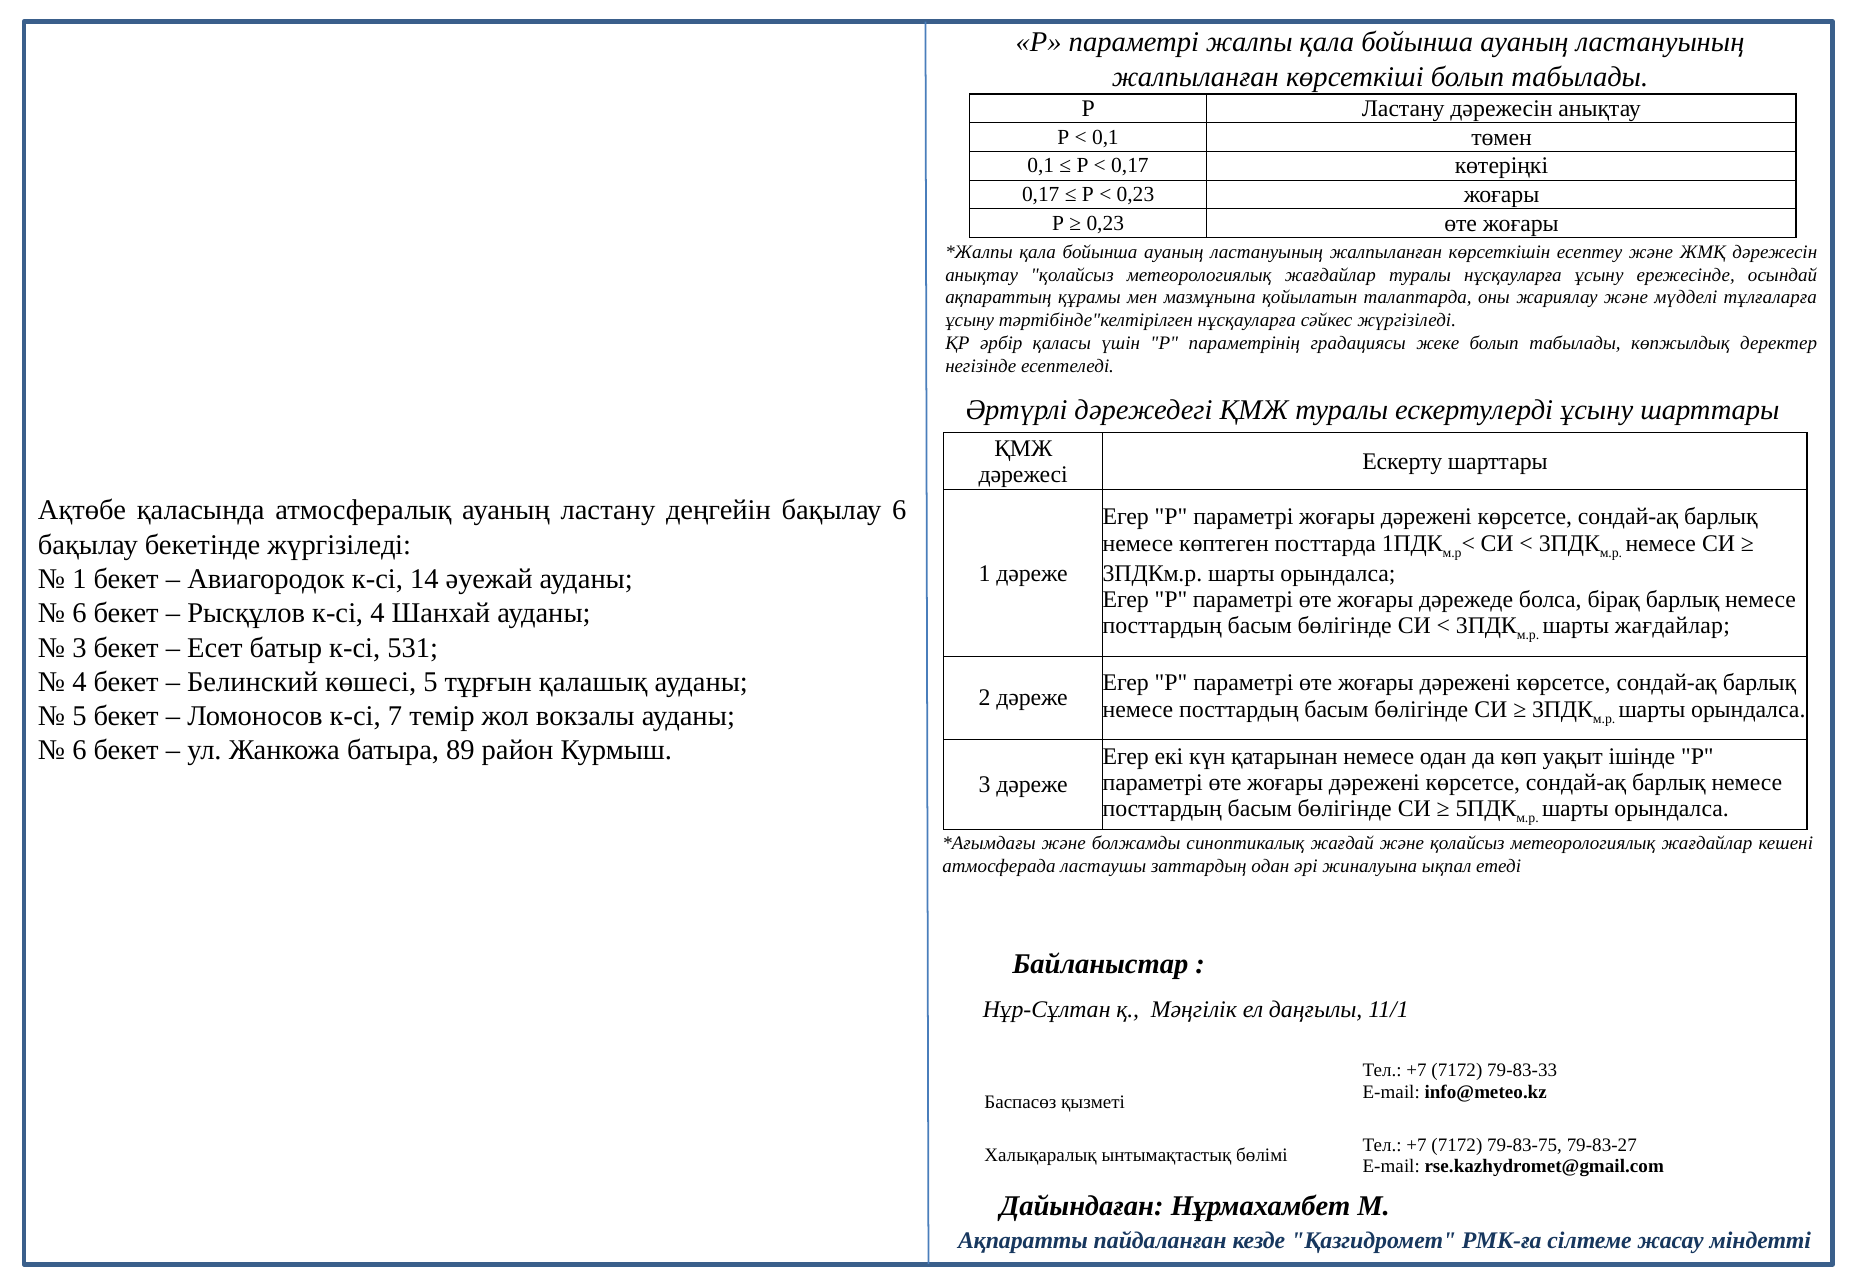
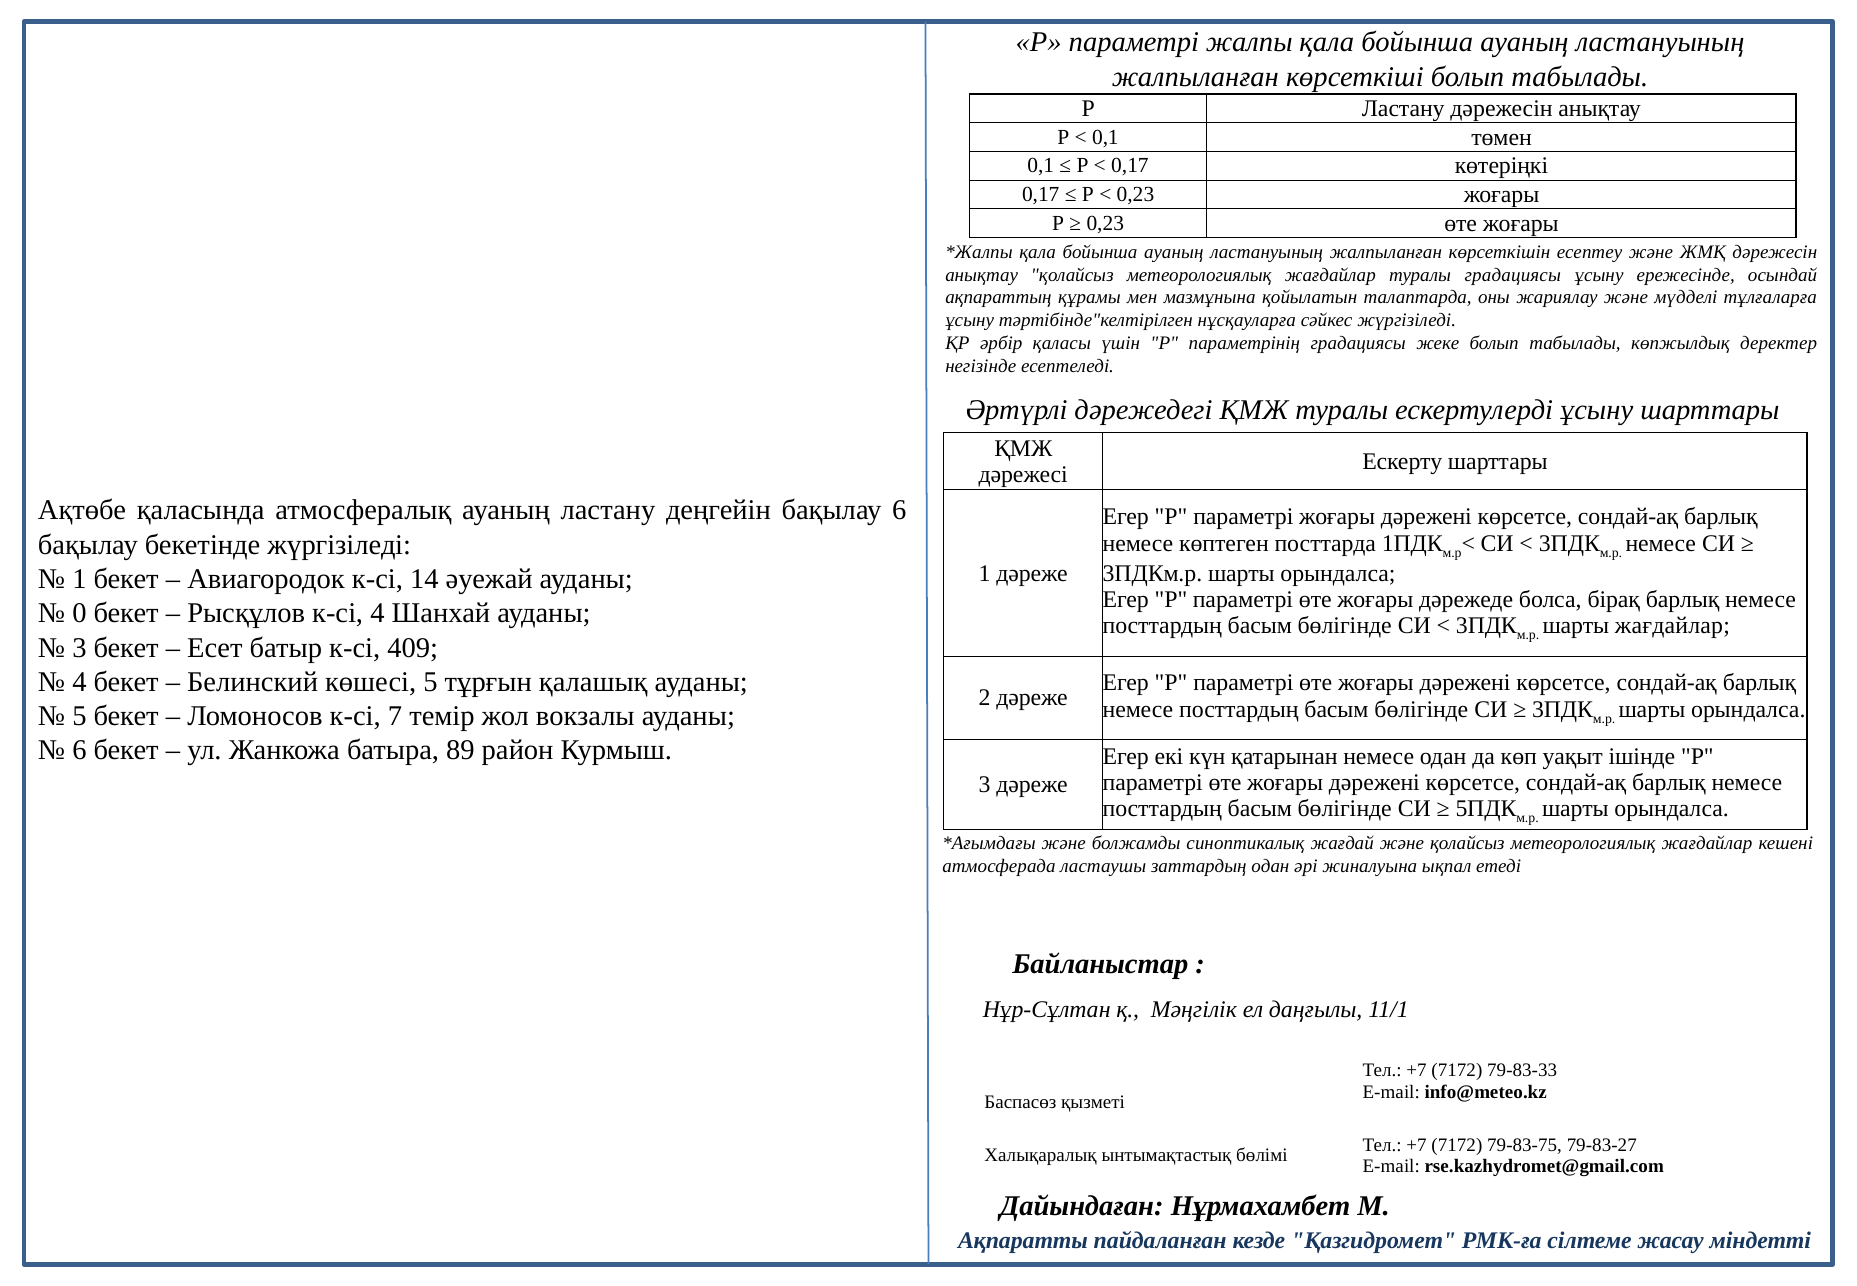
туралы нұсқауларға: нұсқауларға -> градациясы (1513, 275)
6: 6 -> 0 (79, 613)
531: 531 -> 409 (413, 647)
